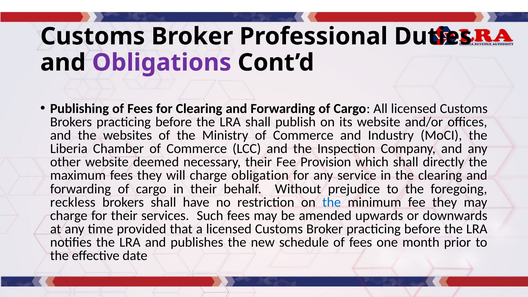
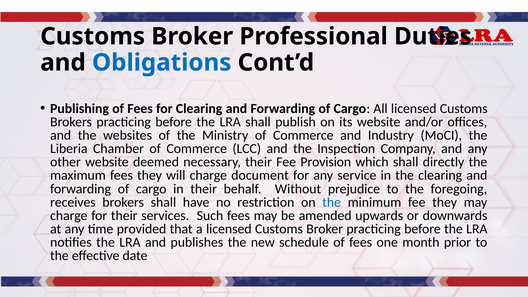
Obligations colour: purple -> blue (162, 63)
obligation: obligation -> document (260, 175)
reckless: reckless -> receives (73, 202)
